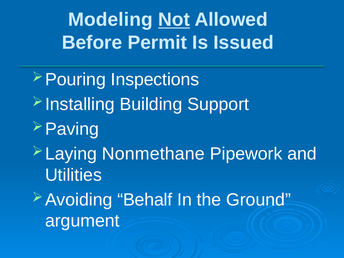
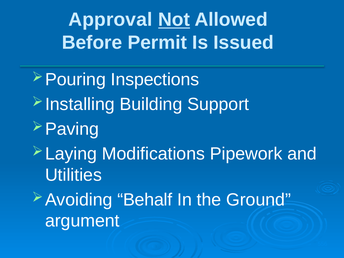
Modeling: Modeling -> Approval (110, 20)
Nonmethane: Nonmethane -> Modifications (153, 154)
